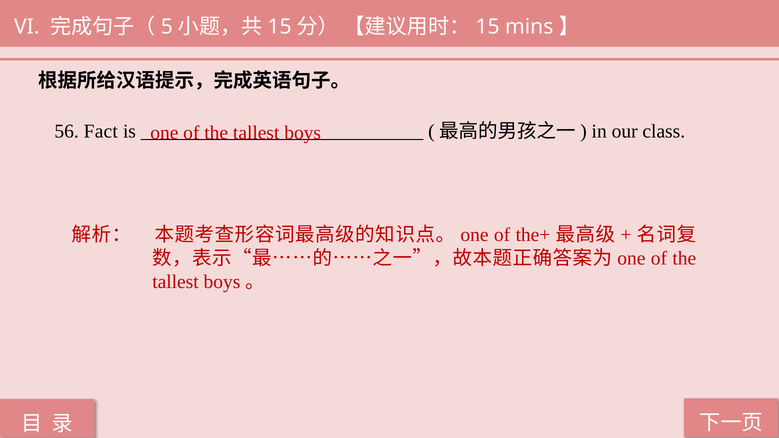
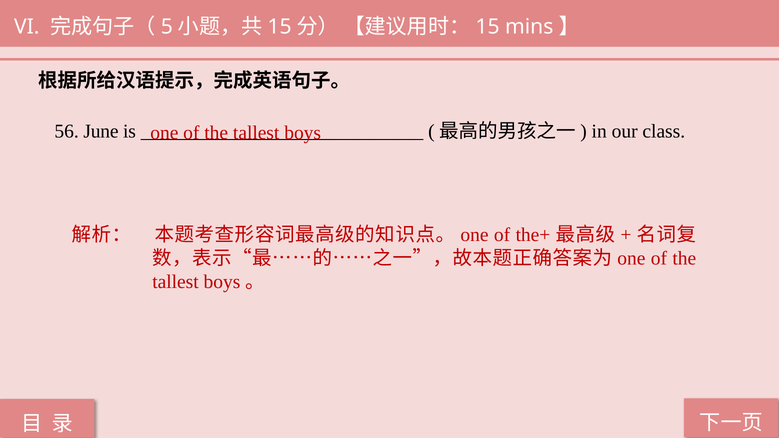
Fact: Fact -> June (101, 131)
